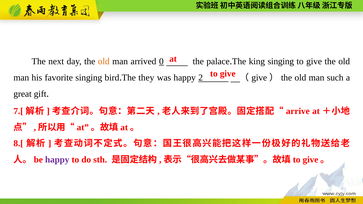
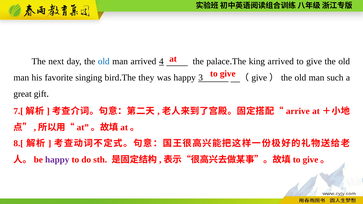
old colour: orange -> blue (104, 61)
0: 0 -> 4 (161, 61)
king singing: singing -> arrived (281, 61)
2: 2 -> 3 (201, 78)
